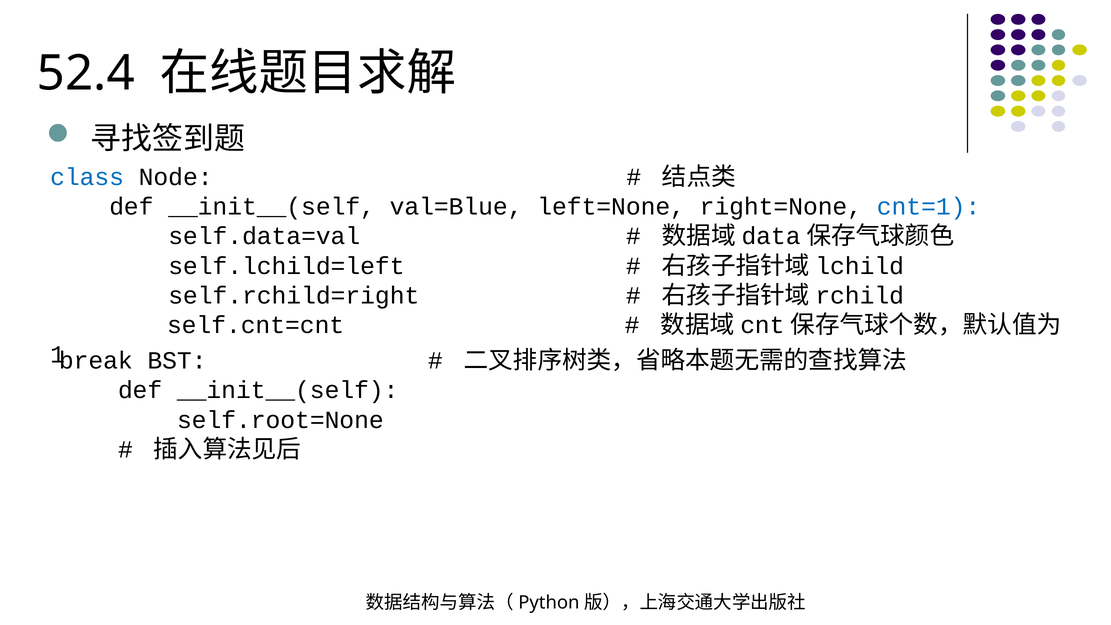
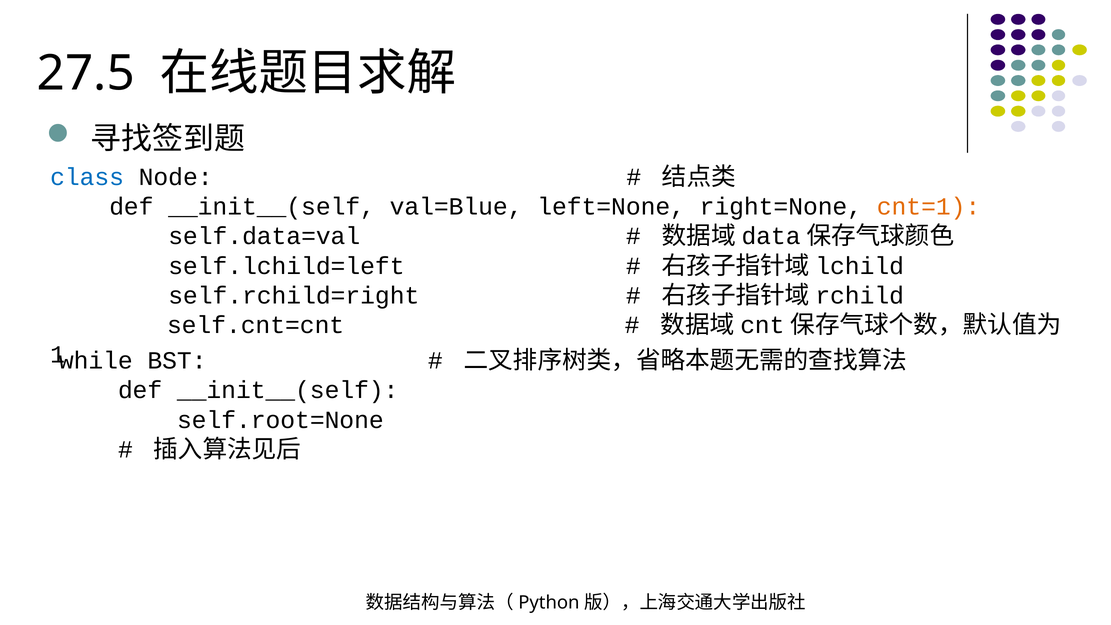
52.4: 52.4 -> 27.5 (86, 73)
cnt=1 colour: blue -> orange (929, 207)
break: break -> while (96, 361)
